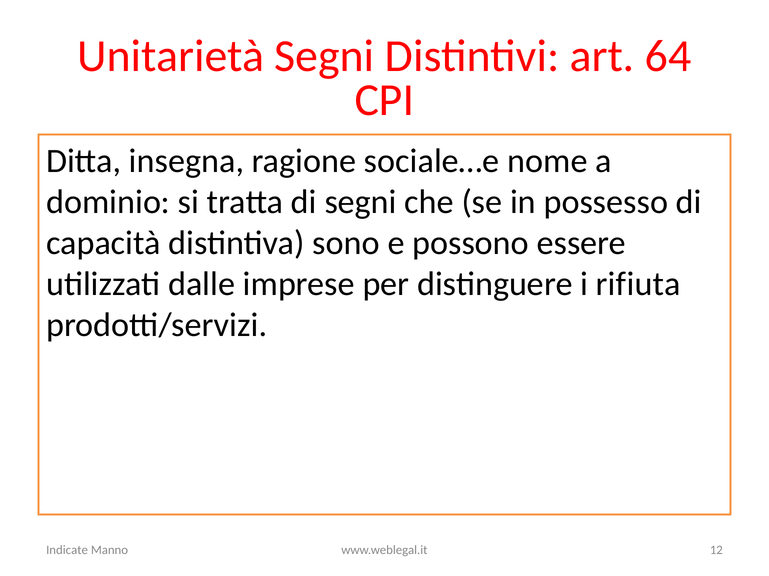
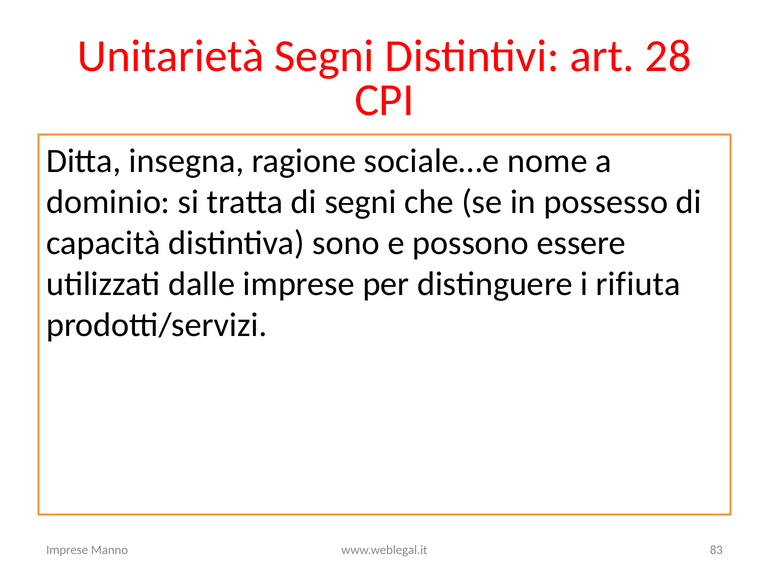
64: 64 -> 28 (668, 56)
Indicate: Indicate -> Imprese (67, 551)
12: 12 -> 83 (716, 551)
